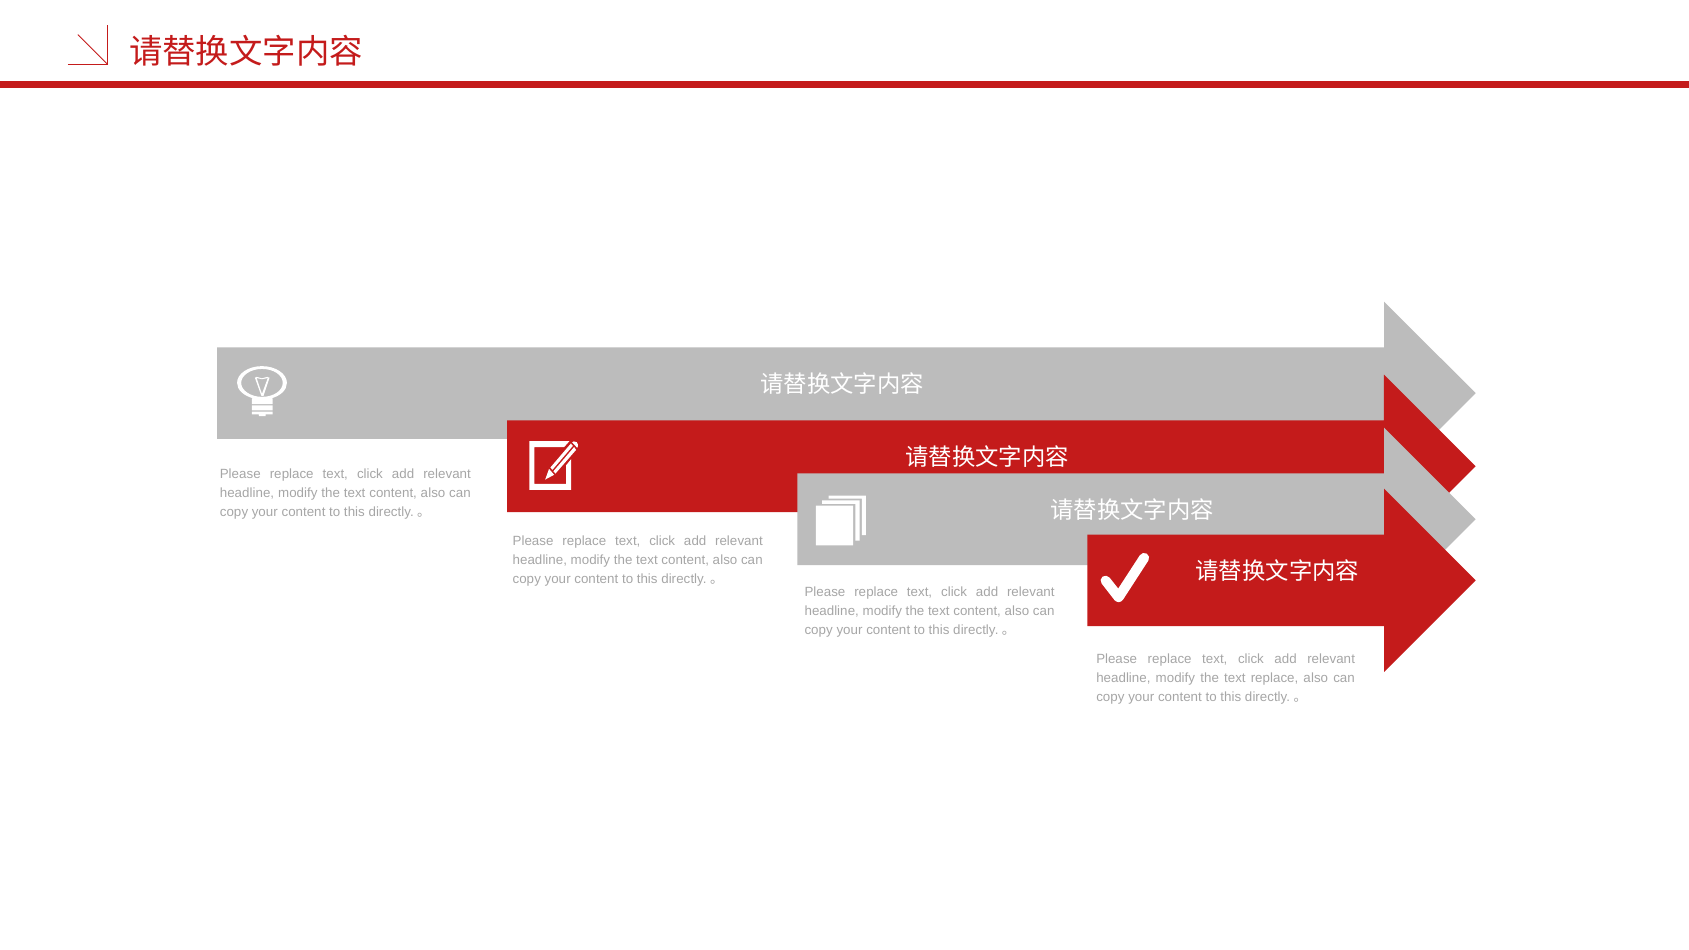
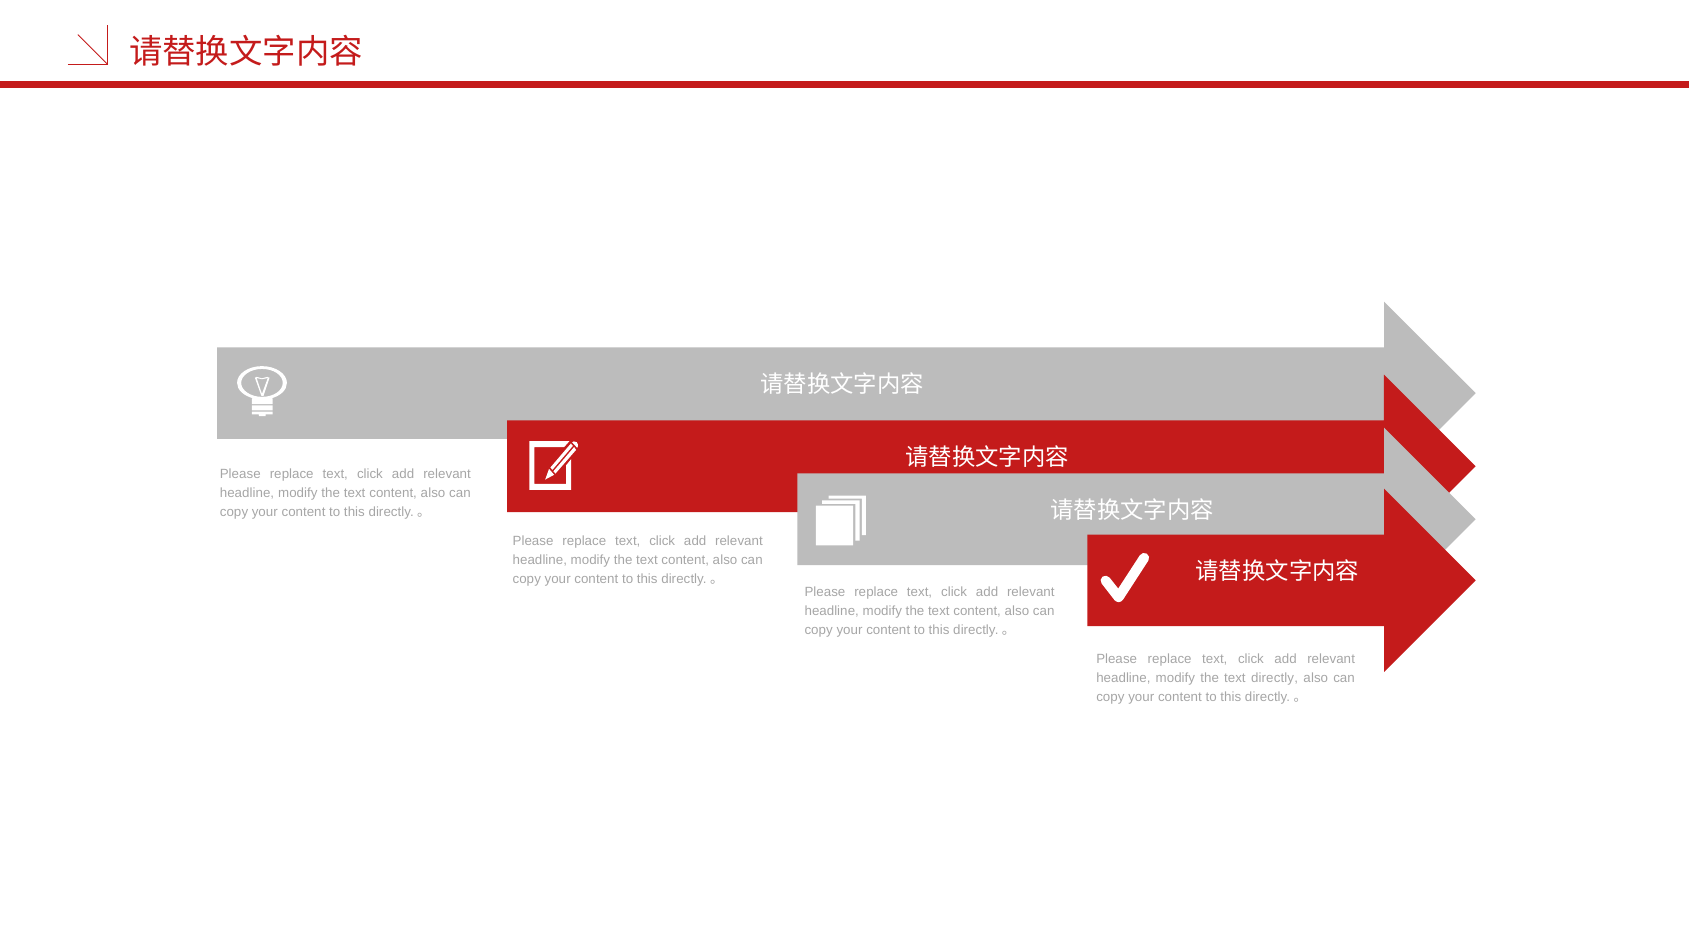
text replace: replace -> directly (1274, 678)
